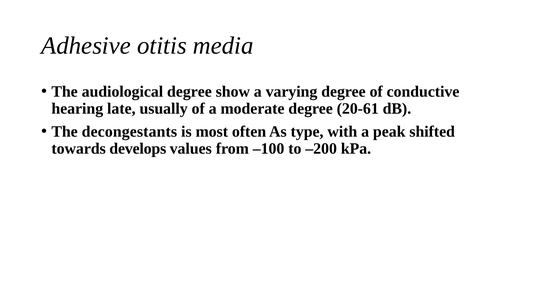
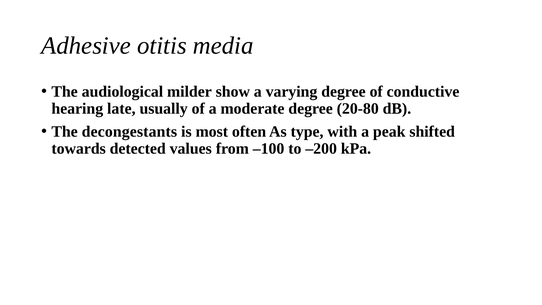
audiological degree: degree -> milder (189, 92)
20-61: 20-61 -> 20-80 (358, 109)
develops: develops -> detected (138, 149)
